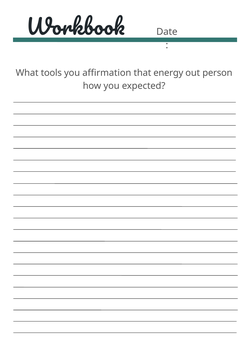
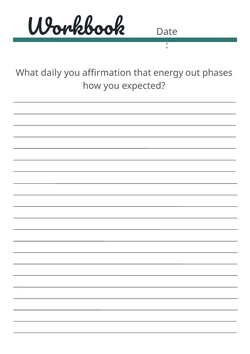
tools: tools -> daily (51, 73)
person: person -> phases (217, 73)
